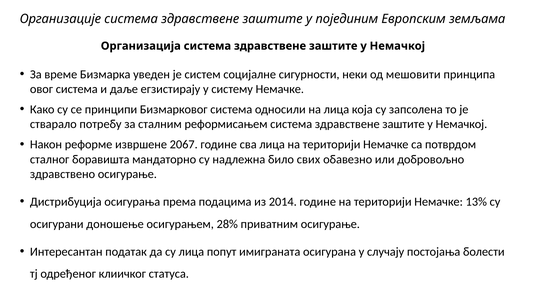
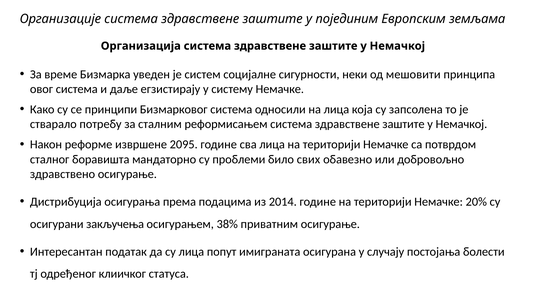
2067: 2067 -> 2095 (184, 145)
надлежна: надлежна -> проблеми (239, 159)
13%: 13% -> 20% (476, 202)
доношење: доношење -> закључења (115, 224)
28%: 28% -> 38% (227, 224)
